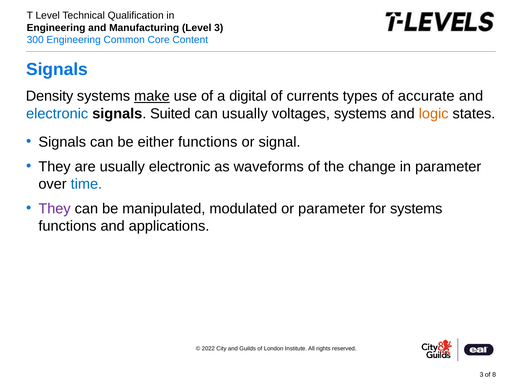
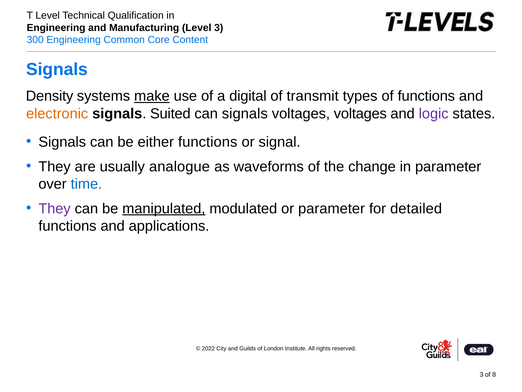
currents: currents -> transmit (313, 96)
of accurate: accurate -> functions (426, 96)
electronic colour: blue -> orange (57, 113)
can usually: usually -> signals (245, 113)
voltages systems: systems -> voltages (360, 113)
logic colour: orange -> purple (434, 113)
usually electronic: electronic -> analogue (180, 166)
manipulated underline: none -> present (164, 208)
for systems: systems -> detailed (416, 208)
